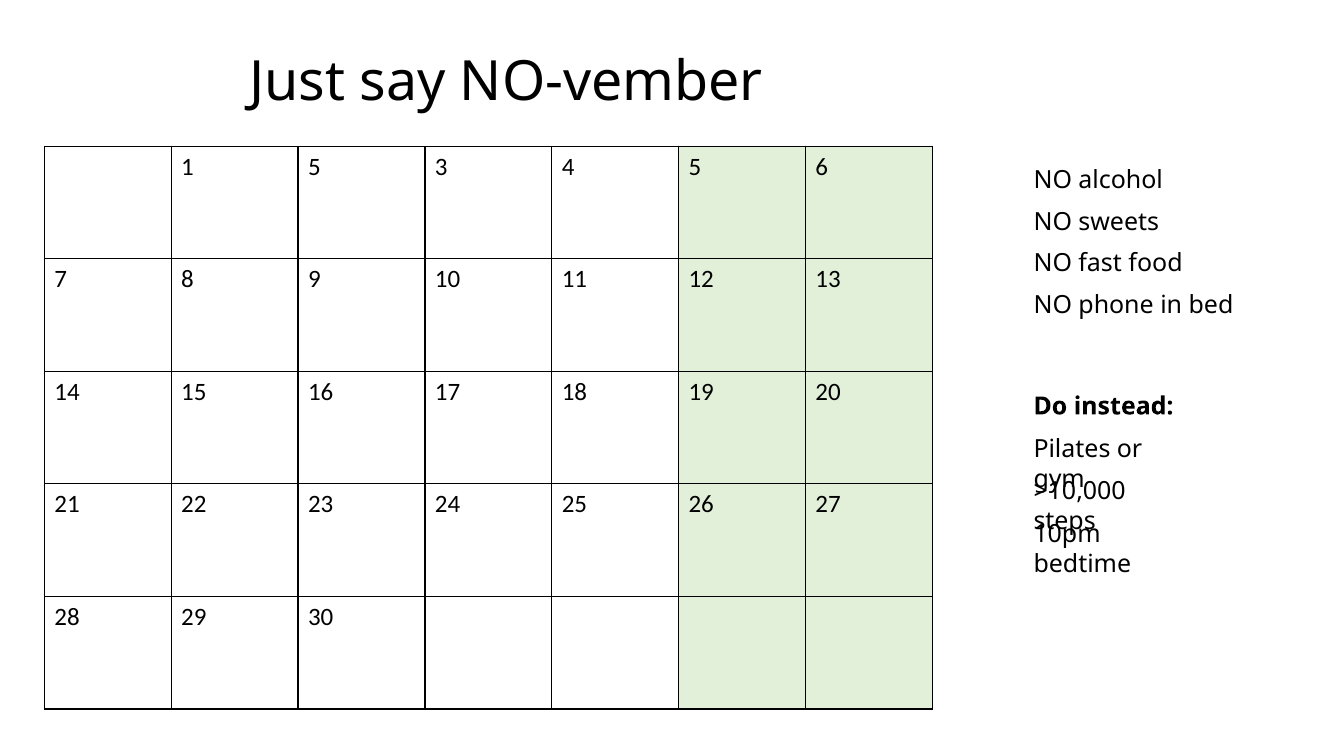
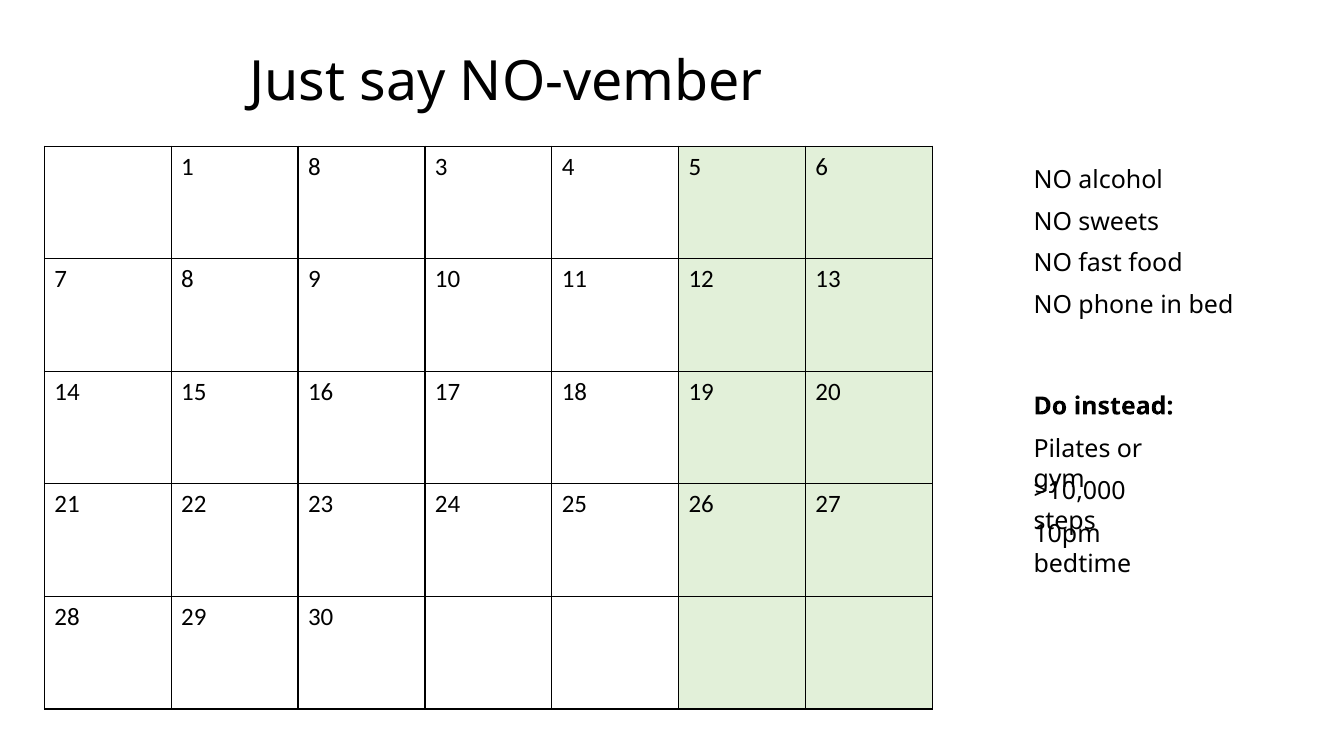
1 5: 5 -> 8 (314, 167)
